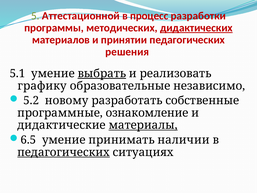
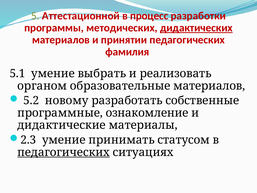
решения: решения -> фамилия (127, 52)
выбрать underline: present -> none (102, 73)
графику: графику -> органом (42, 86)
образовательные независимо: независимо -> материалов (209, 86)
материалы underline: present -> none (143, 125)
6.5: 6.5 -> 2.3 (28, 140)
наличии: наличии -> статусом (184, 140)
